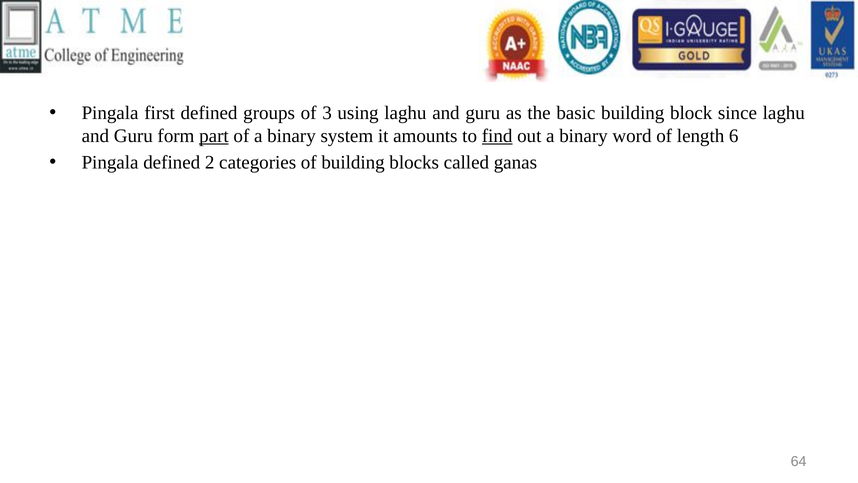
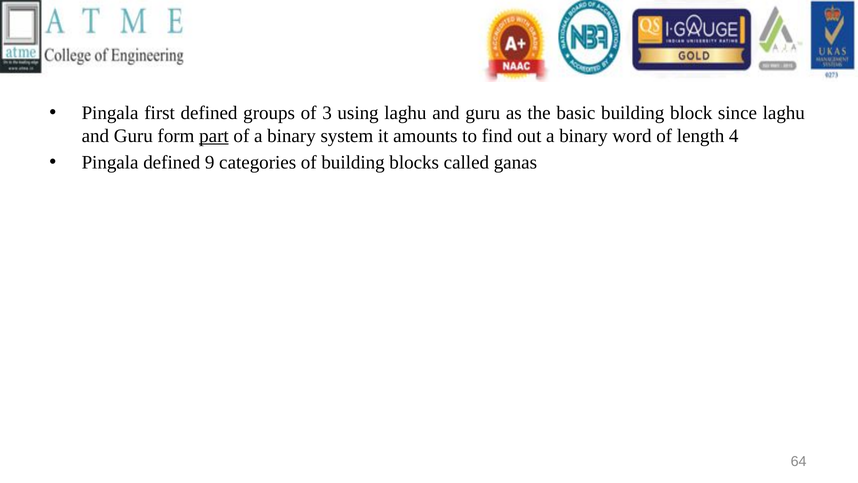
find underline: present -> none (497, 136)
6: 6 -> 4 (734, 136)
2: 2 -> 9 (210, 162)
